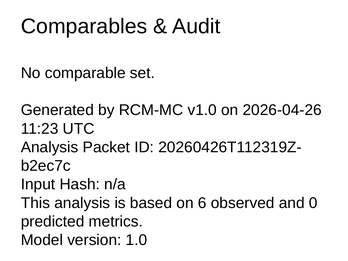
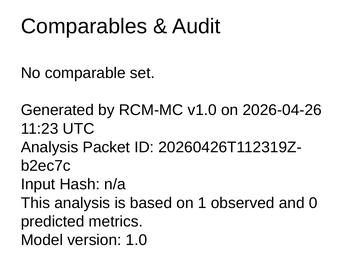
6: 6 -> 1 (202, 203)
